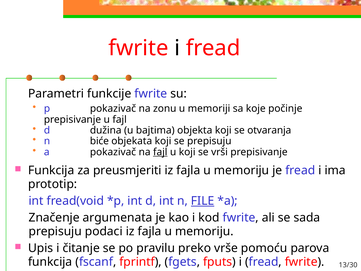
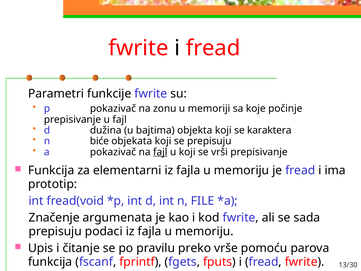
otvaranja: otvaranja -> karaktera (269, 130)
preusmjeriti: preusmjeriti -> elementarni (127, 170)
FILE underline: present -> none (203, 201)
